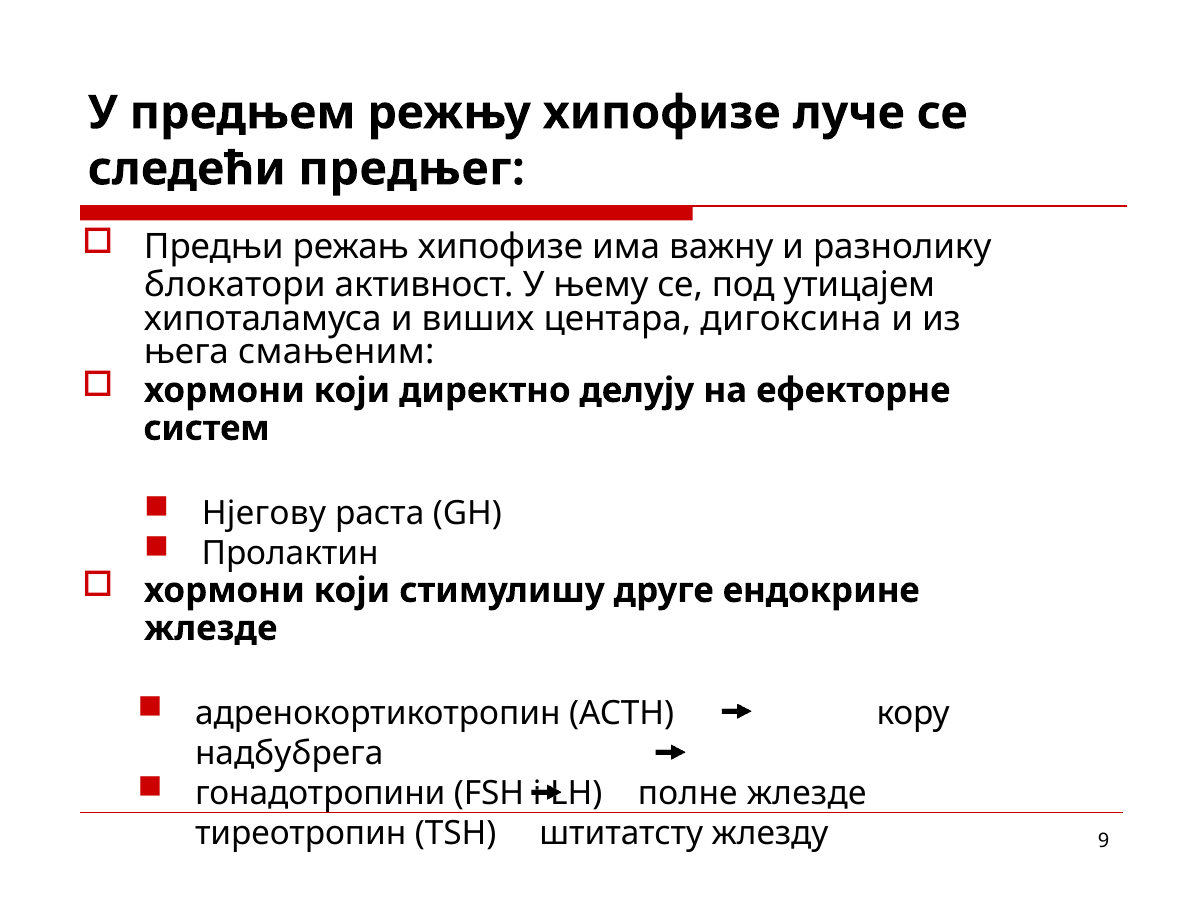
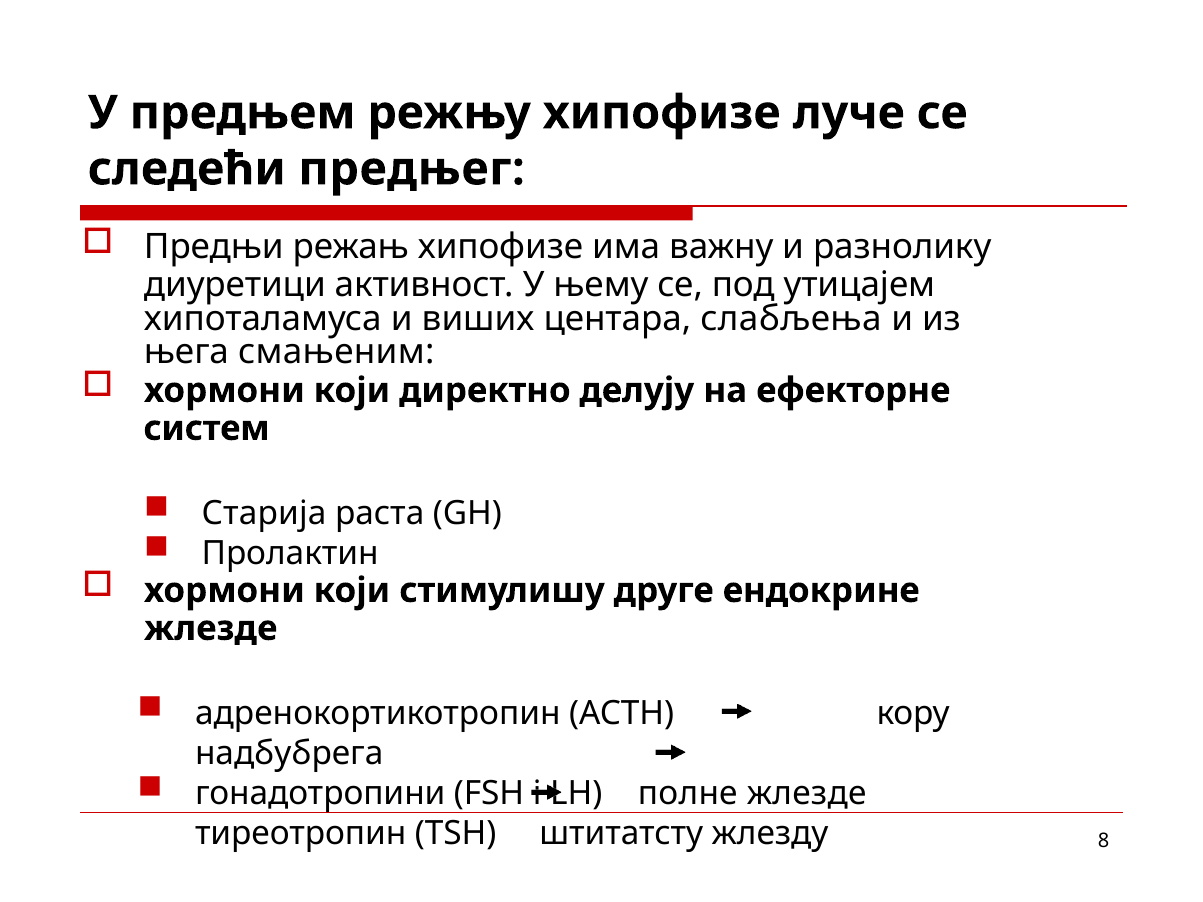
блокатори: блокатори -> диуретици (235, 285)
дигоксина: дигоксина -> слабљења (791, 319)
Нјегову: Нјегову -> Старија (264, 513)
9: 9 -> 8 (1104, 841)
